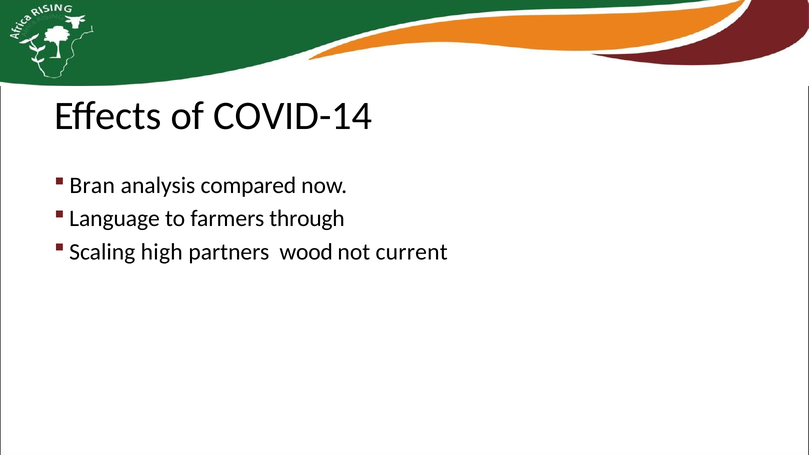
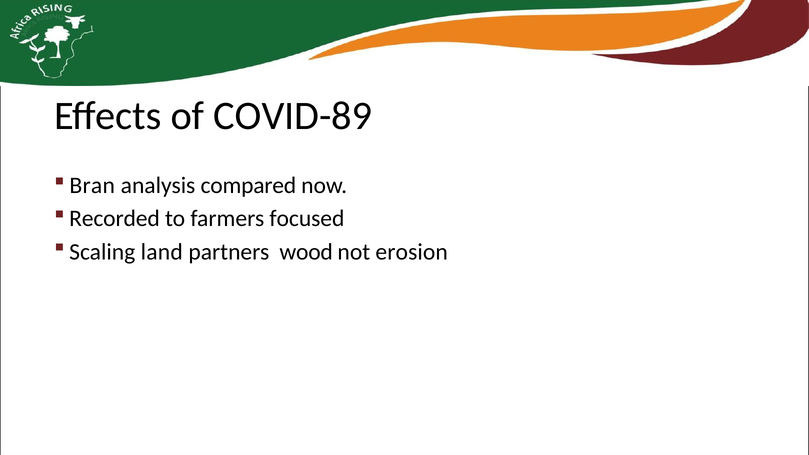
COVID-14: COVID-14 -> COVID-89 (293, 116)
Language: Language -> Recorded (115, 219)
through: through -> focused (307, 219)
high: high -> land (162, 252)
current: current -> erosion (412, 252)
